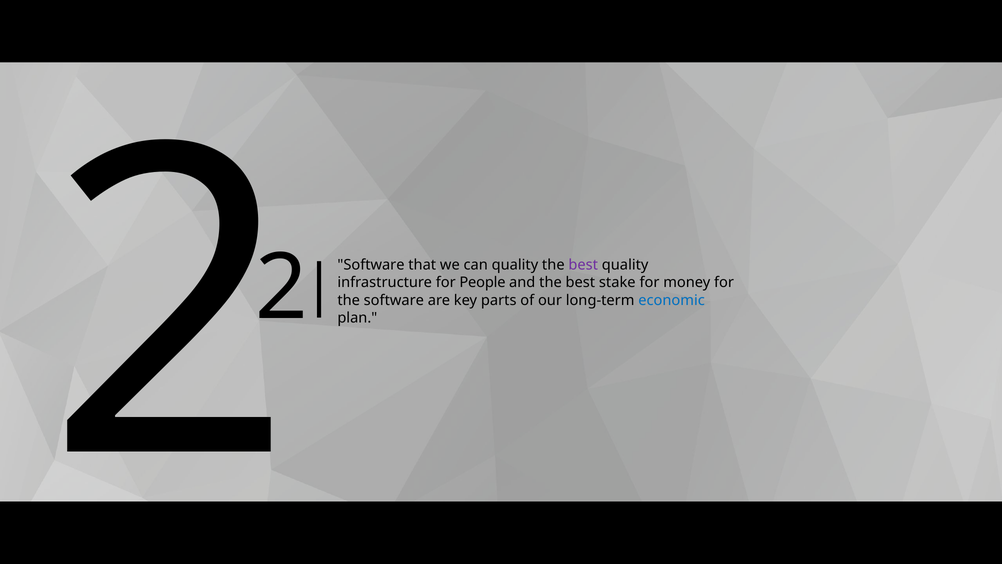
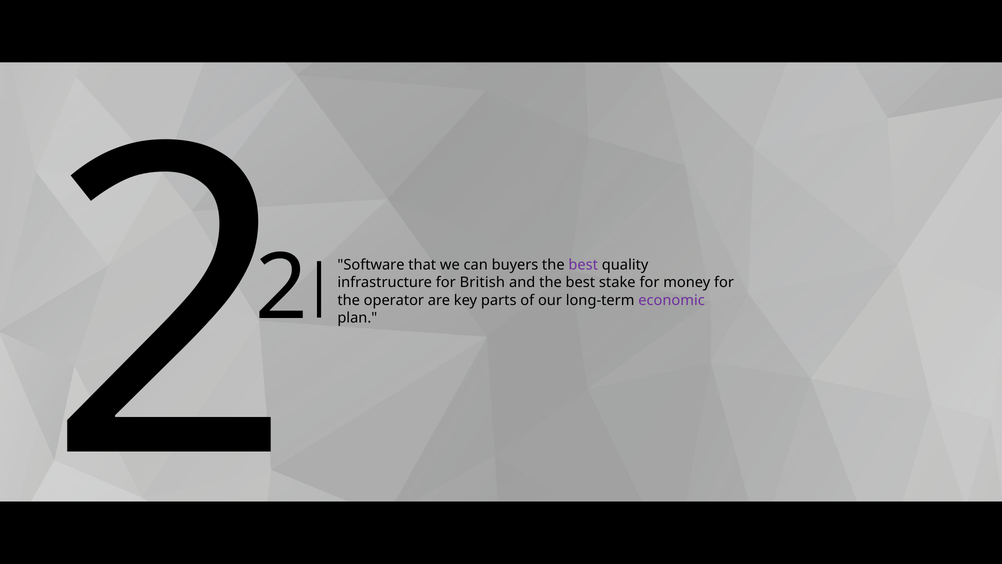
can quality: quality -> buyers (515, 265)
People: People -> British (482, 283)
the software: software -> operator (394, 300)
economic colour: blue -> purple (672, 300)
